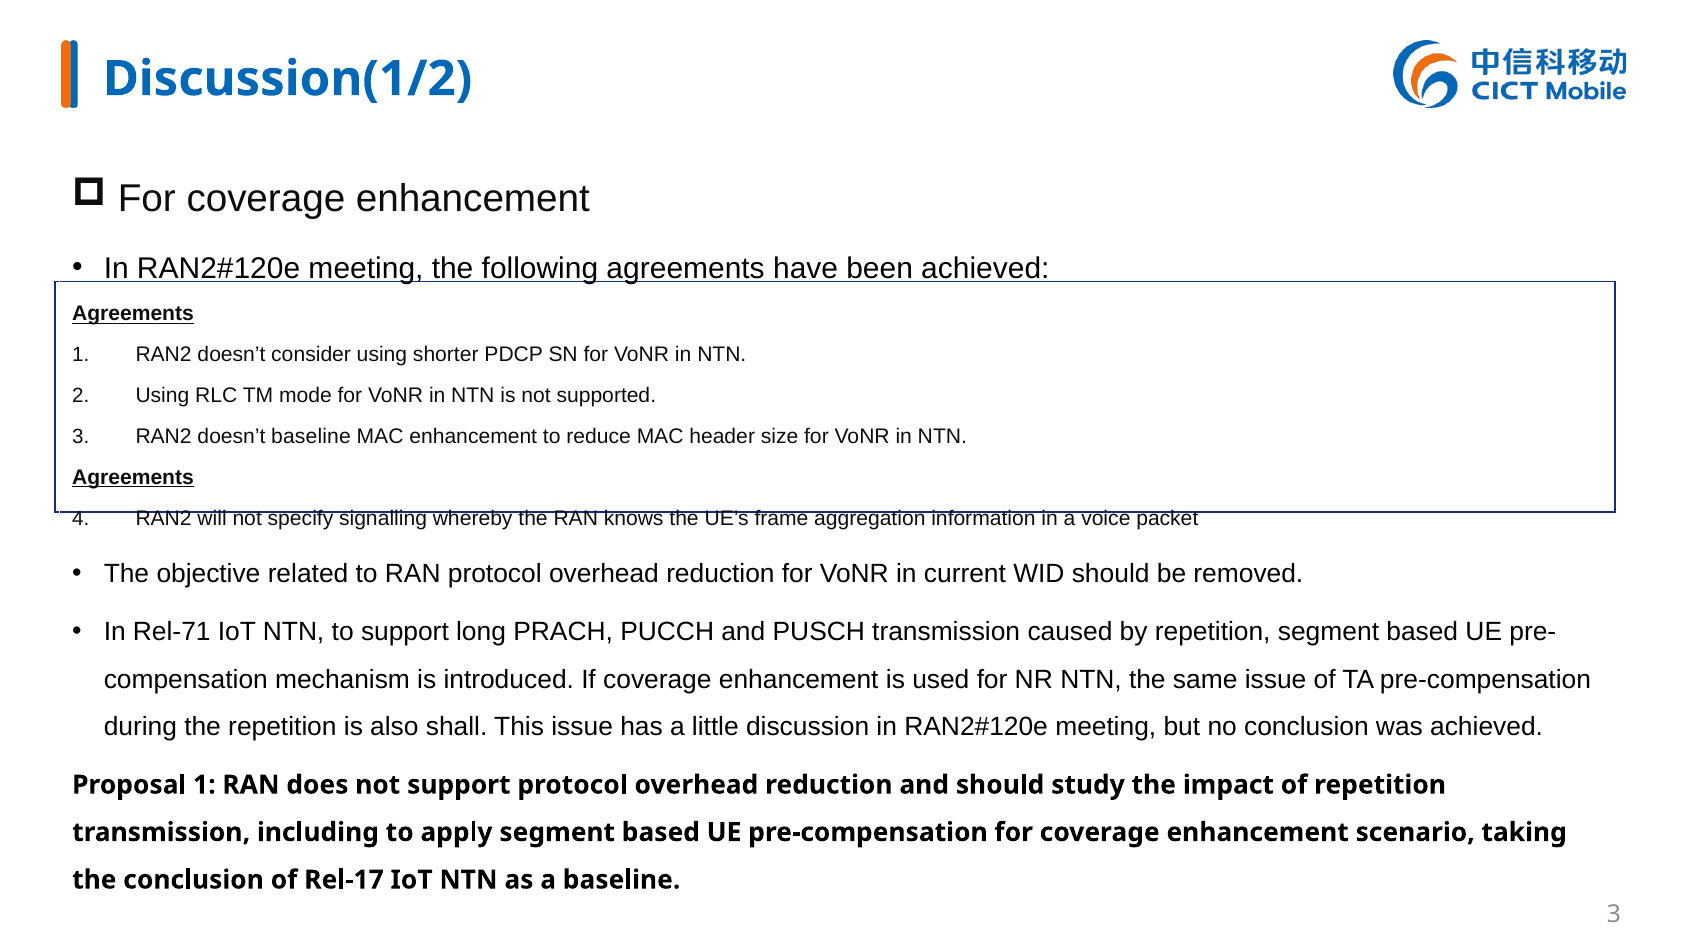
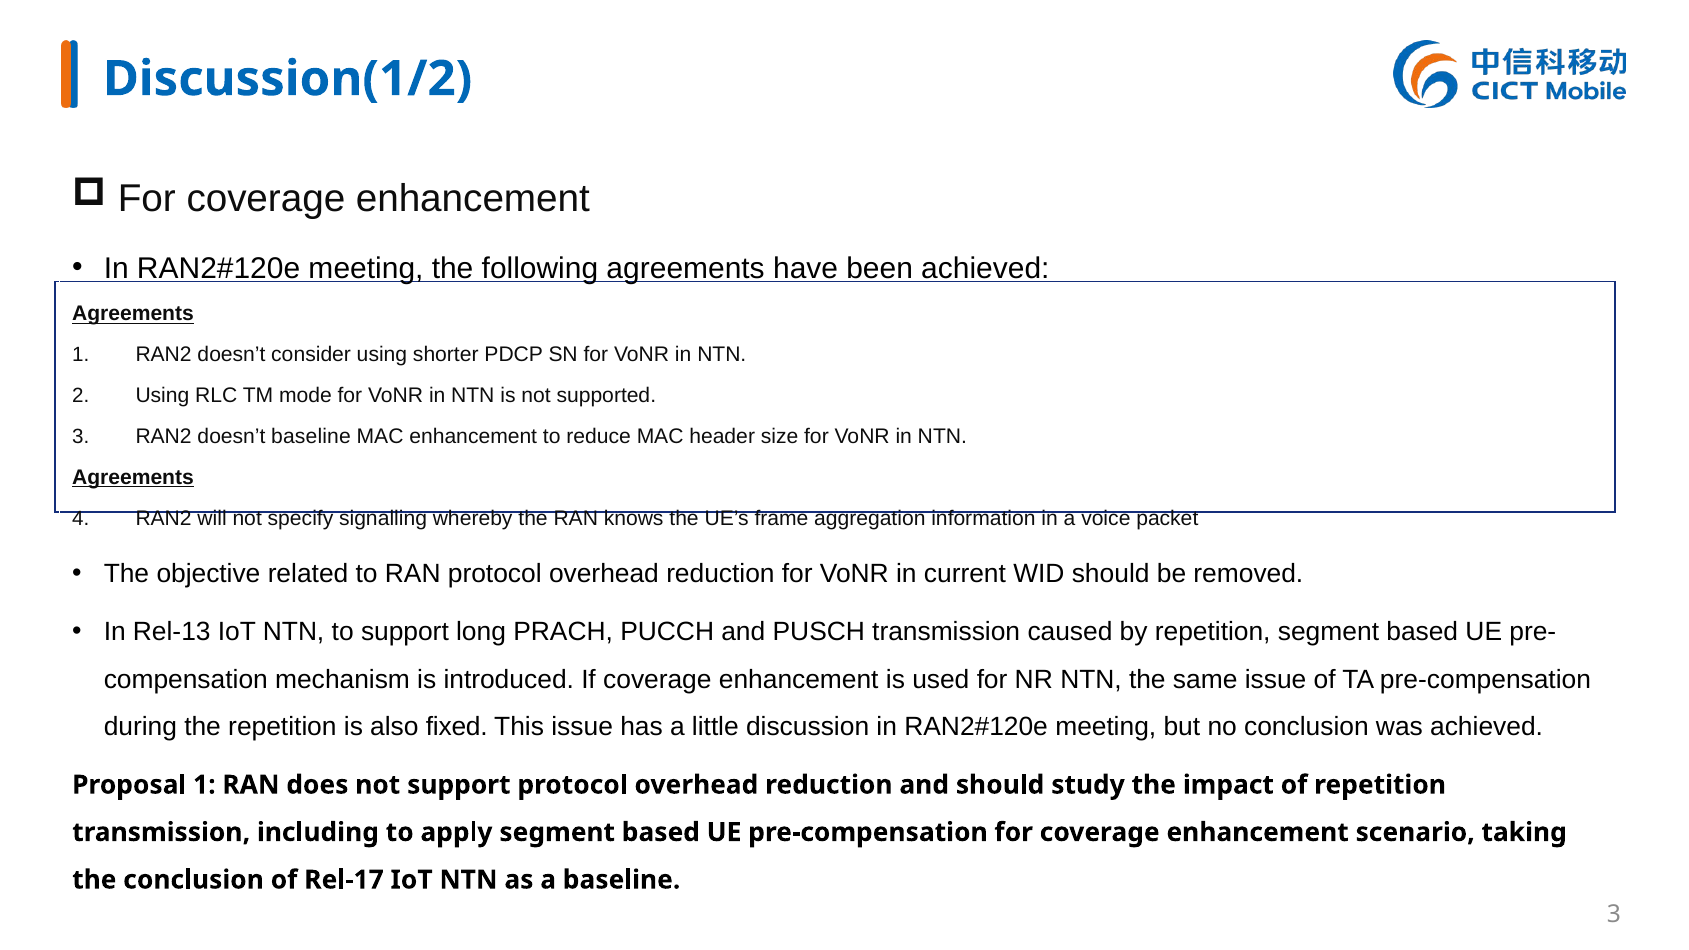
Rel-71: Rel-71 -> Rel-13 (172, 632)
shall: shall -> fixed (457, 727)
